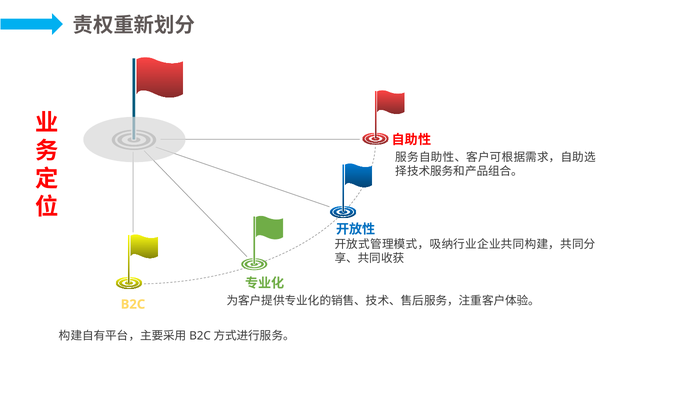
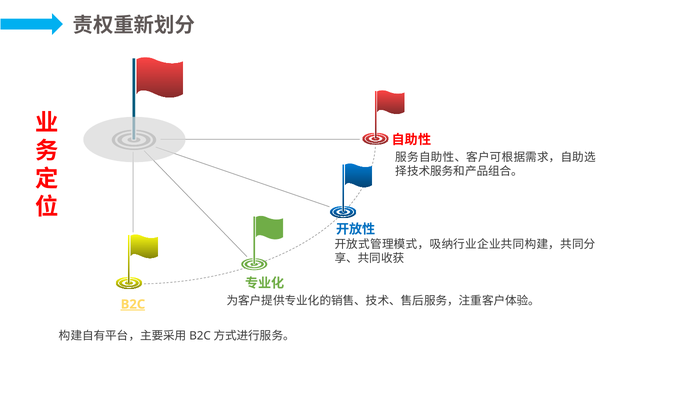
B2C underline: none -> present (133, 304)
